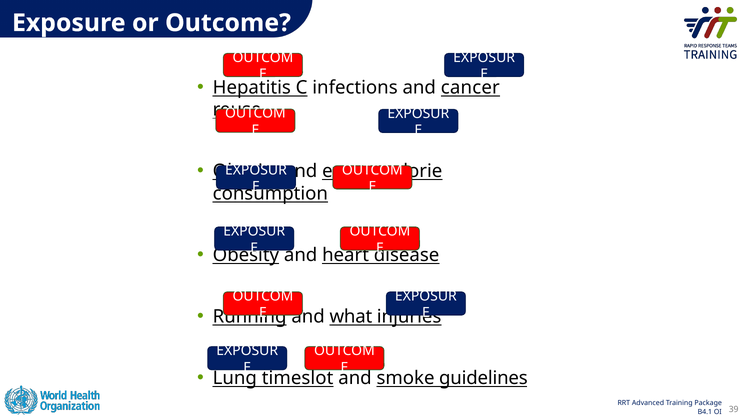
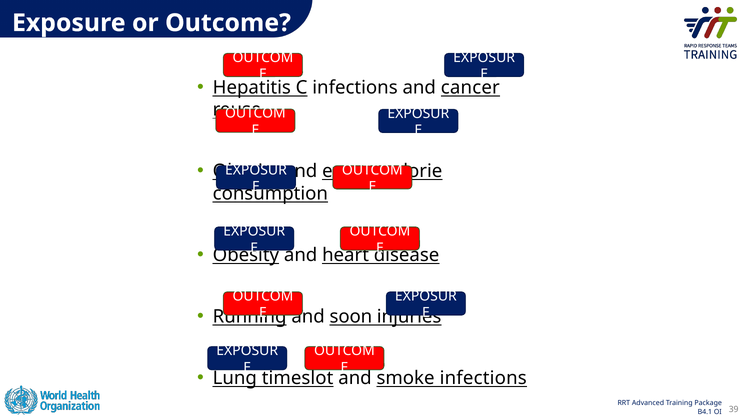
what: what -> soon (351, 316)
smoke guidelines: guidelines -> infections (483, 378)
